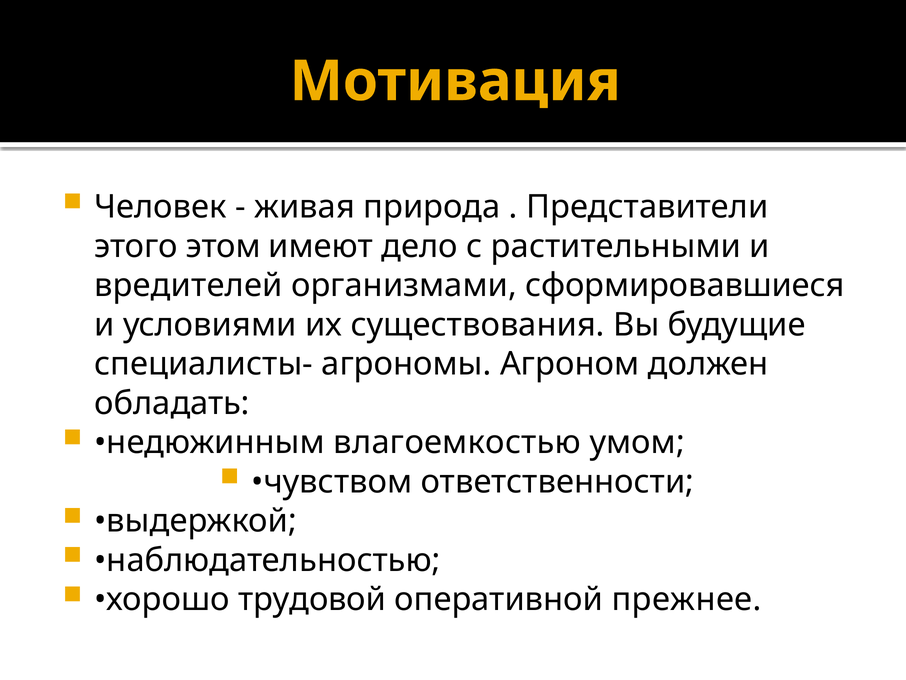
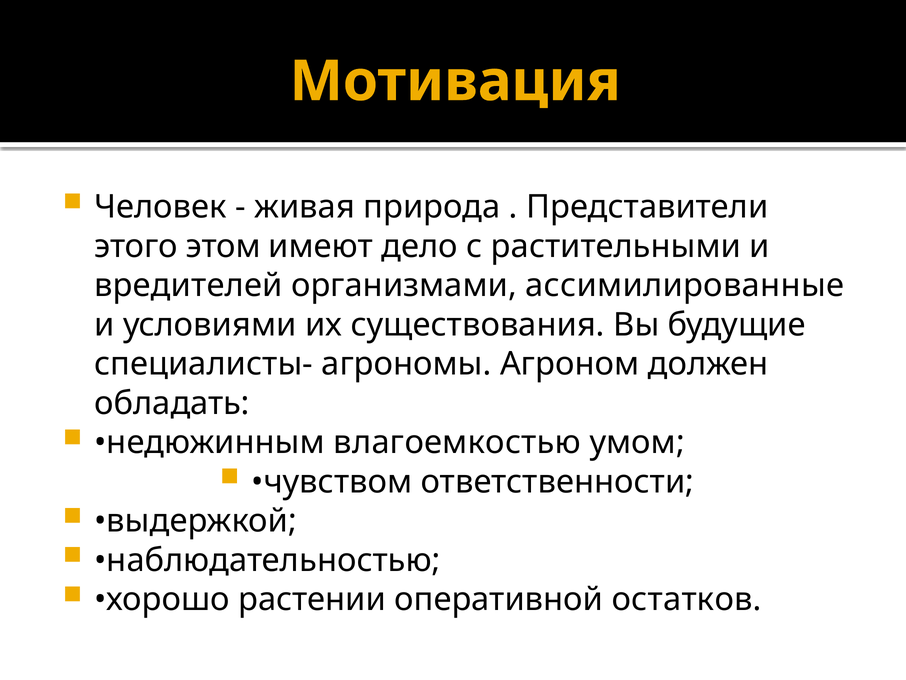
сформировавшиеся: сформировавшиеся -> ассимилированные (685, 285)
трудовой: трудовой -> растении (312, 599)
прежнее: прежнее -> остатков (687, 599)
